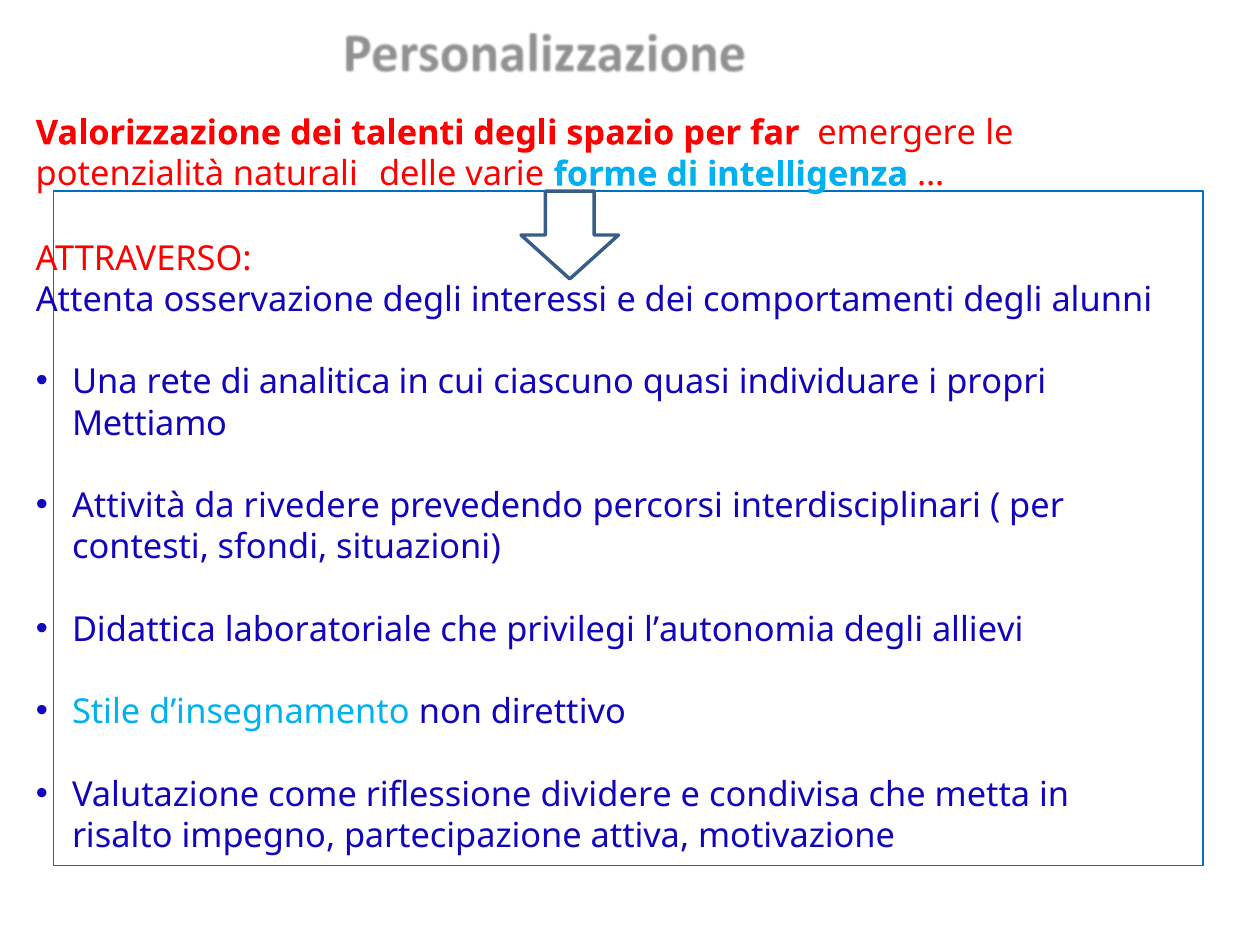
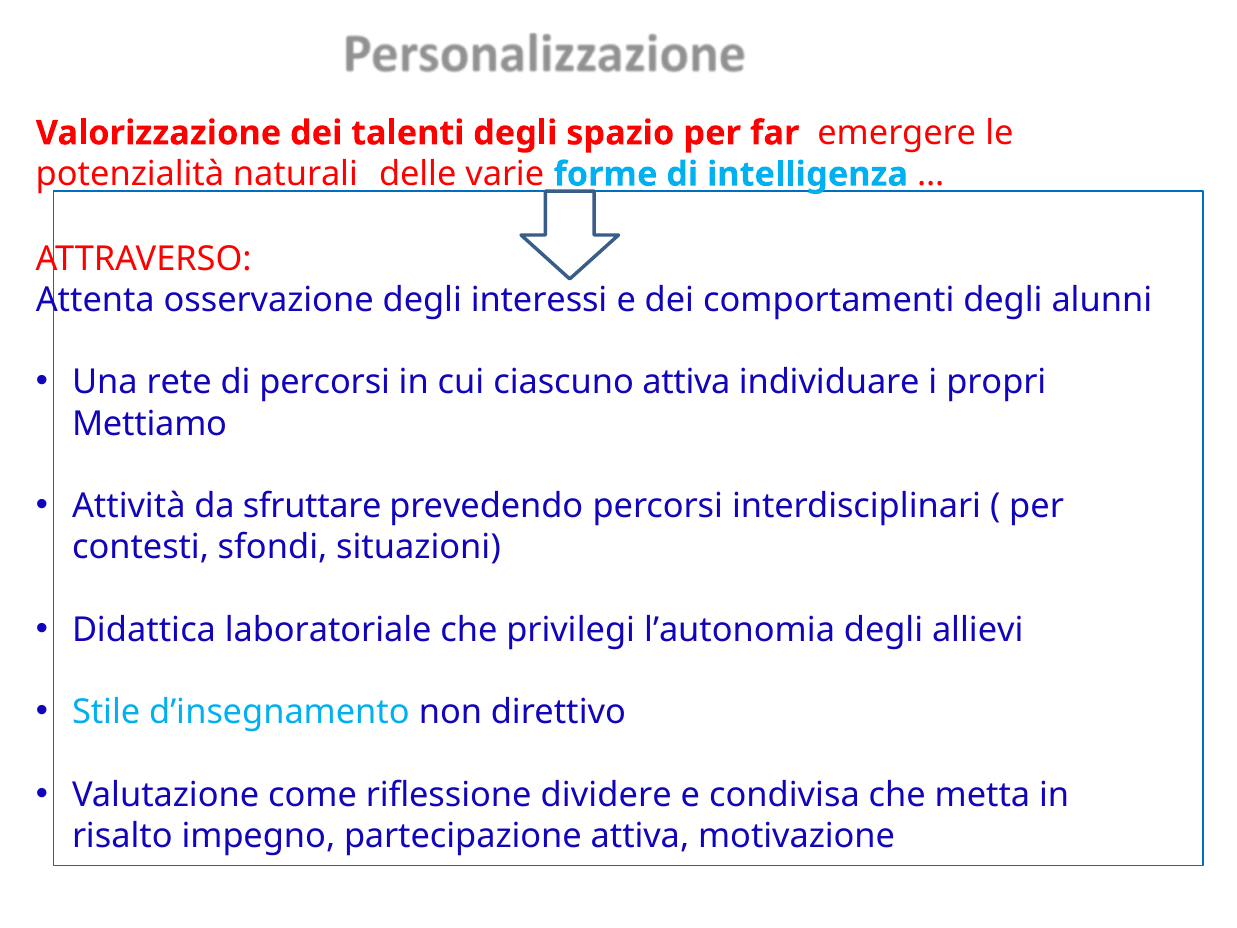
di analitica: analitica -> percorsi (325, 382)
ciascuno quasi: quasi -> attiva (686, 382)
rivedere: rivedere -> sfruttare (312, 506)
